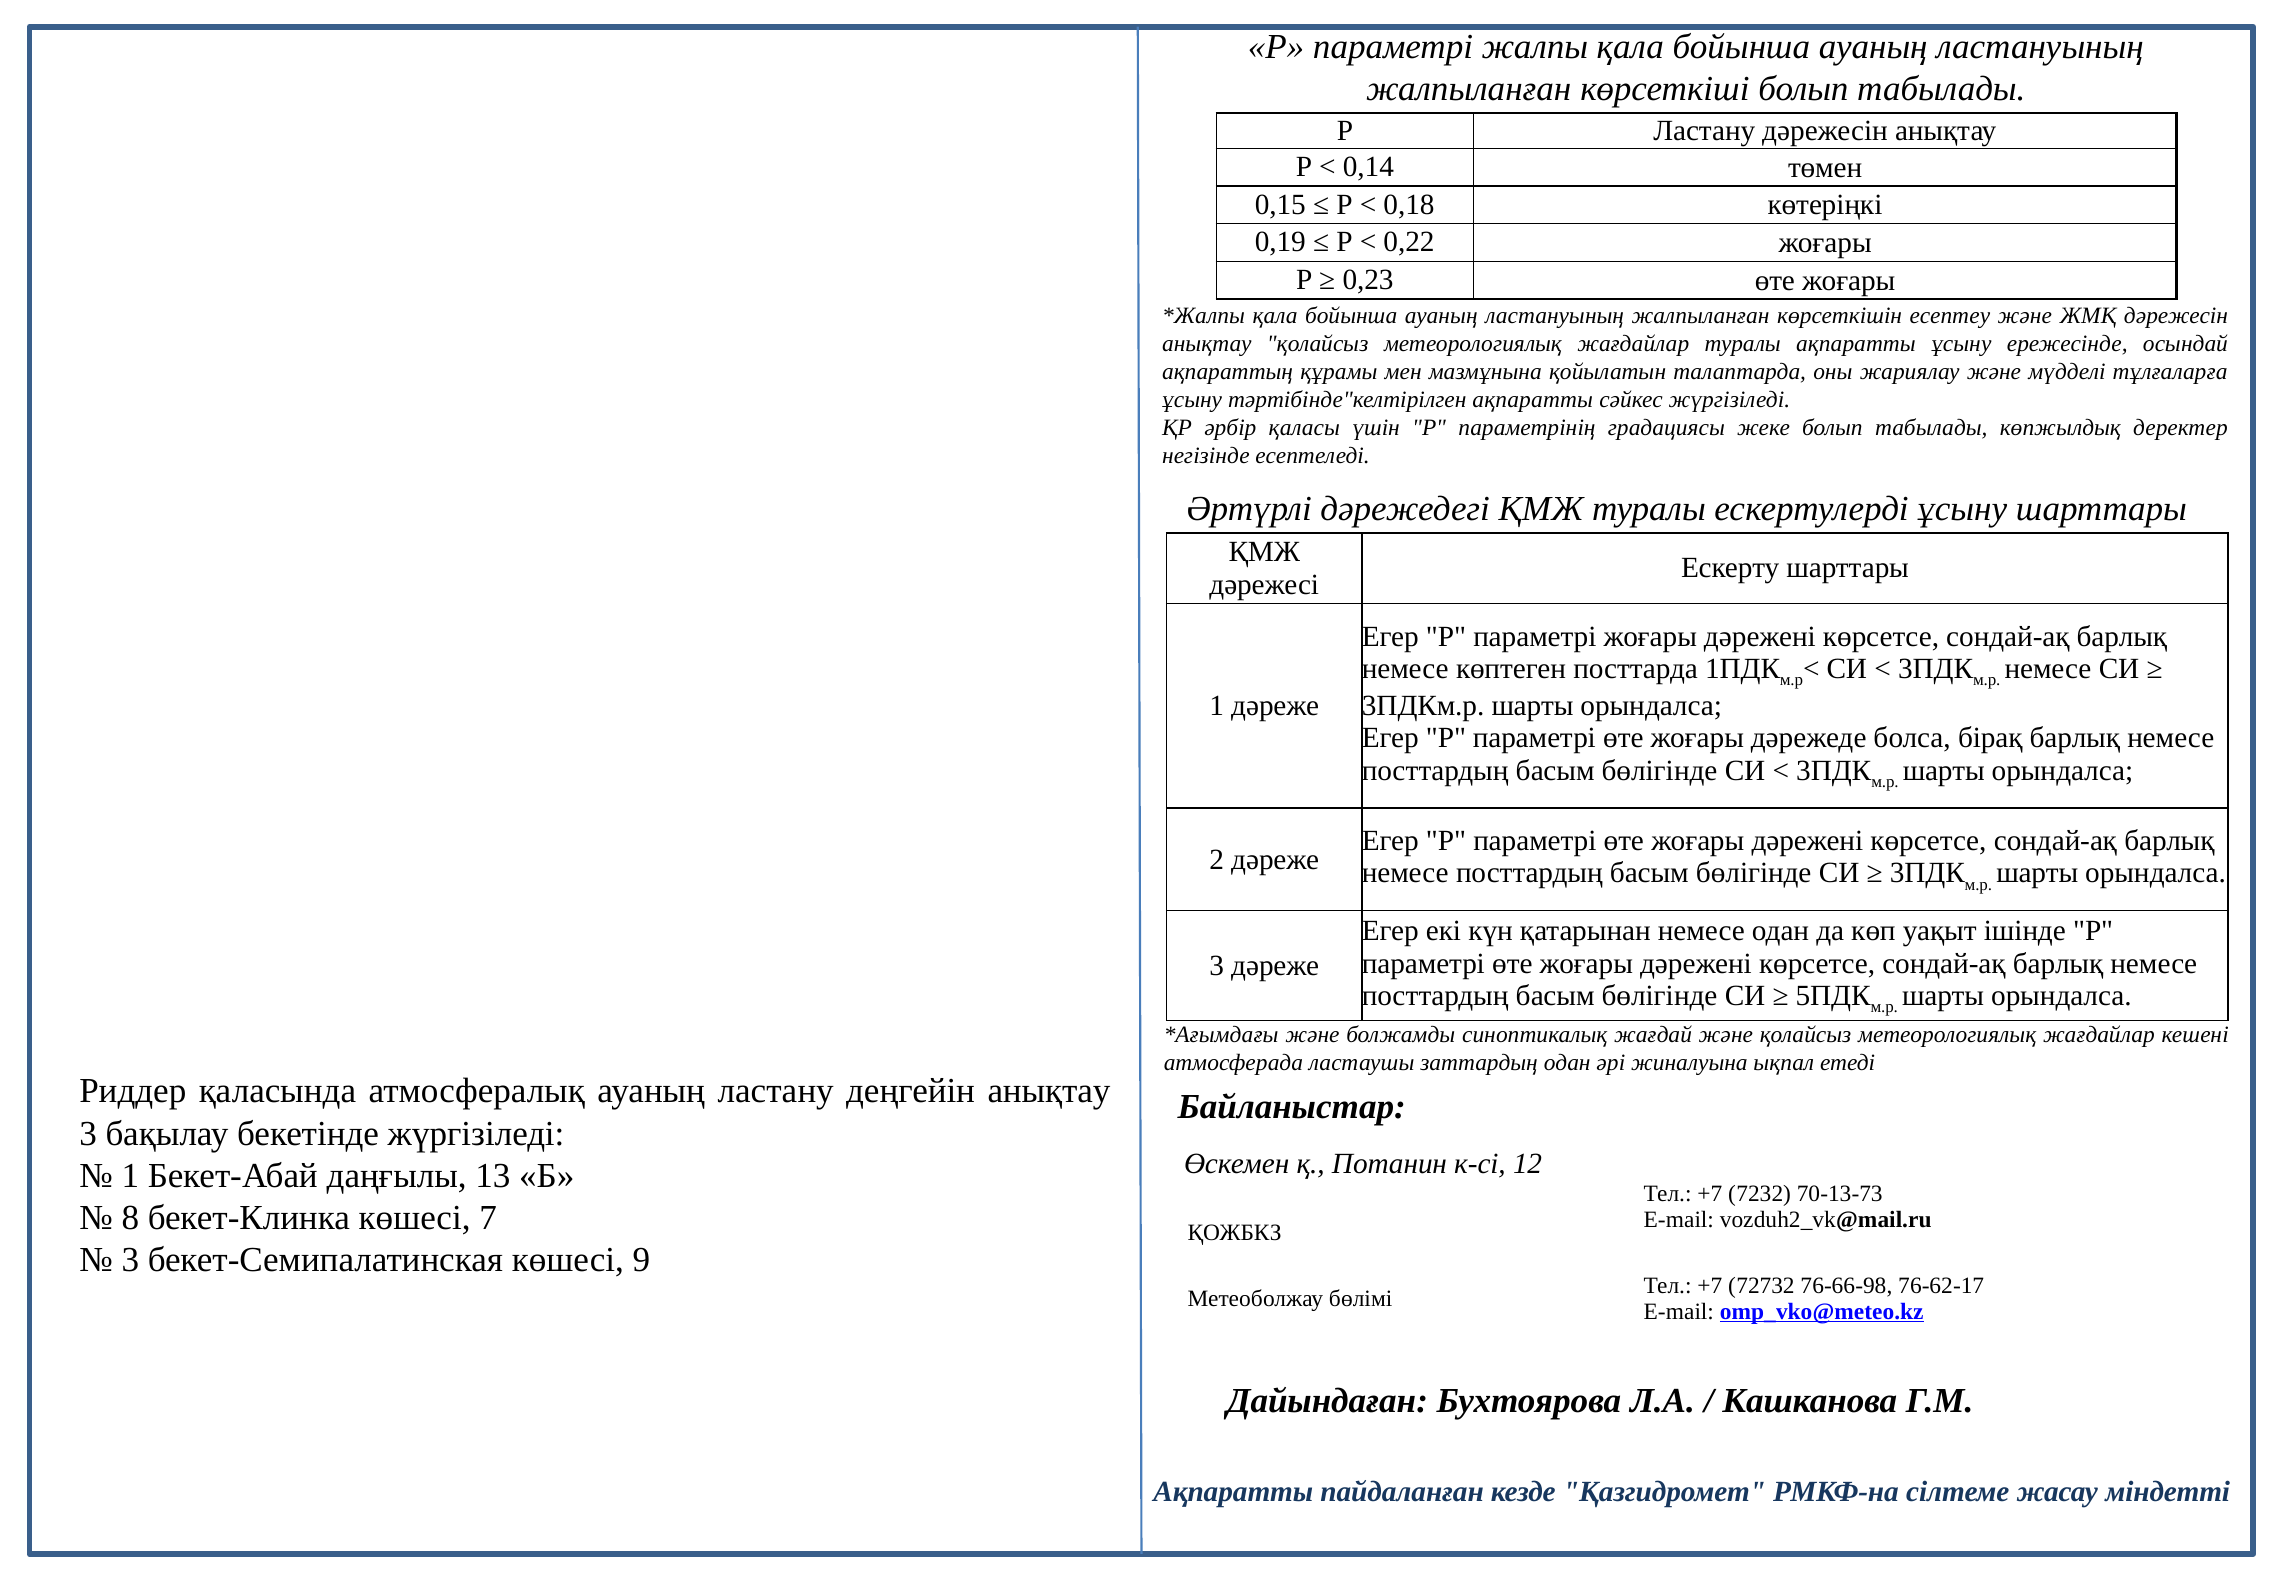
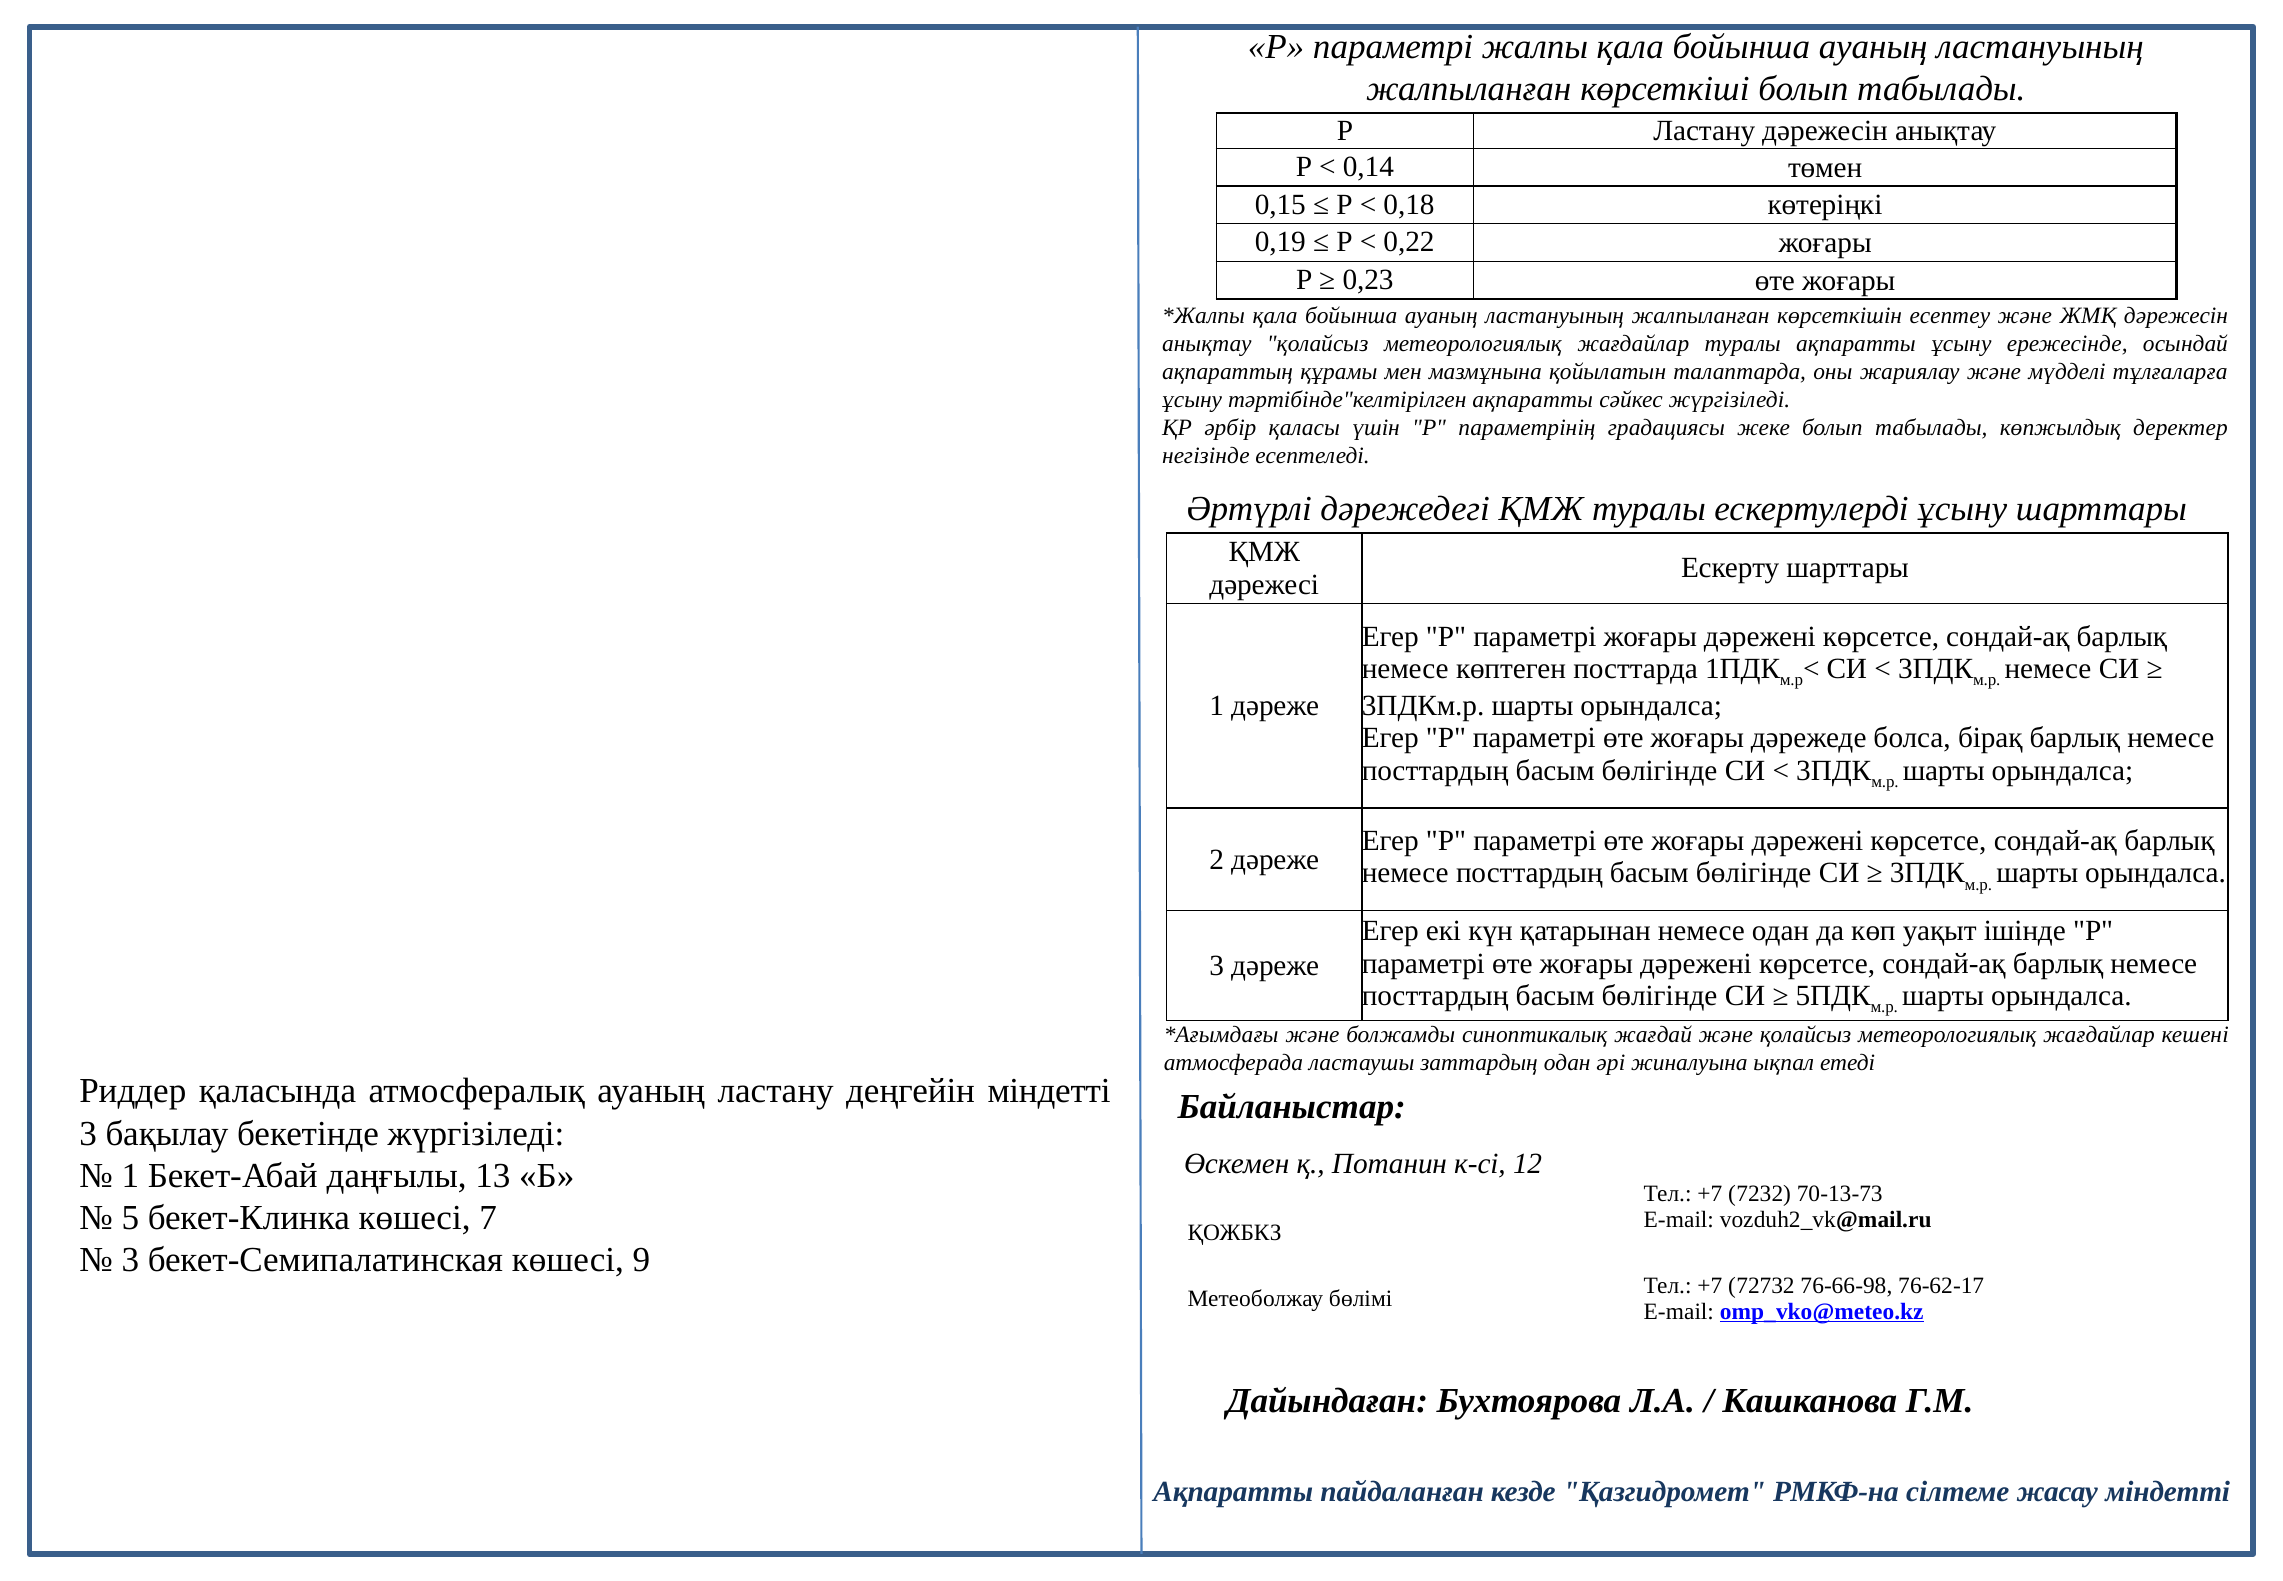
деңгейін анықтау: анықтау -> міндетті (1049, 1091)
8: 8 -> 5 (130, 1217)
